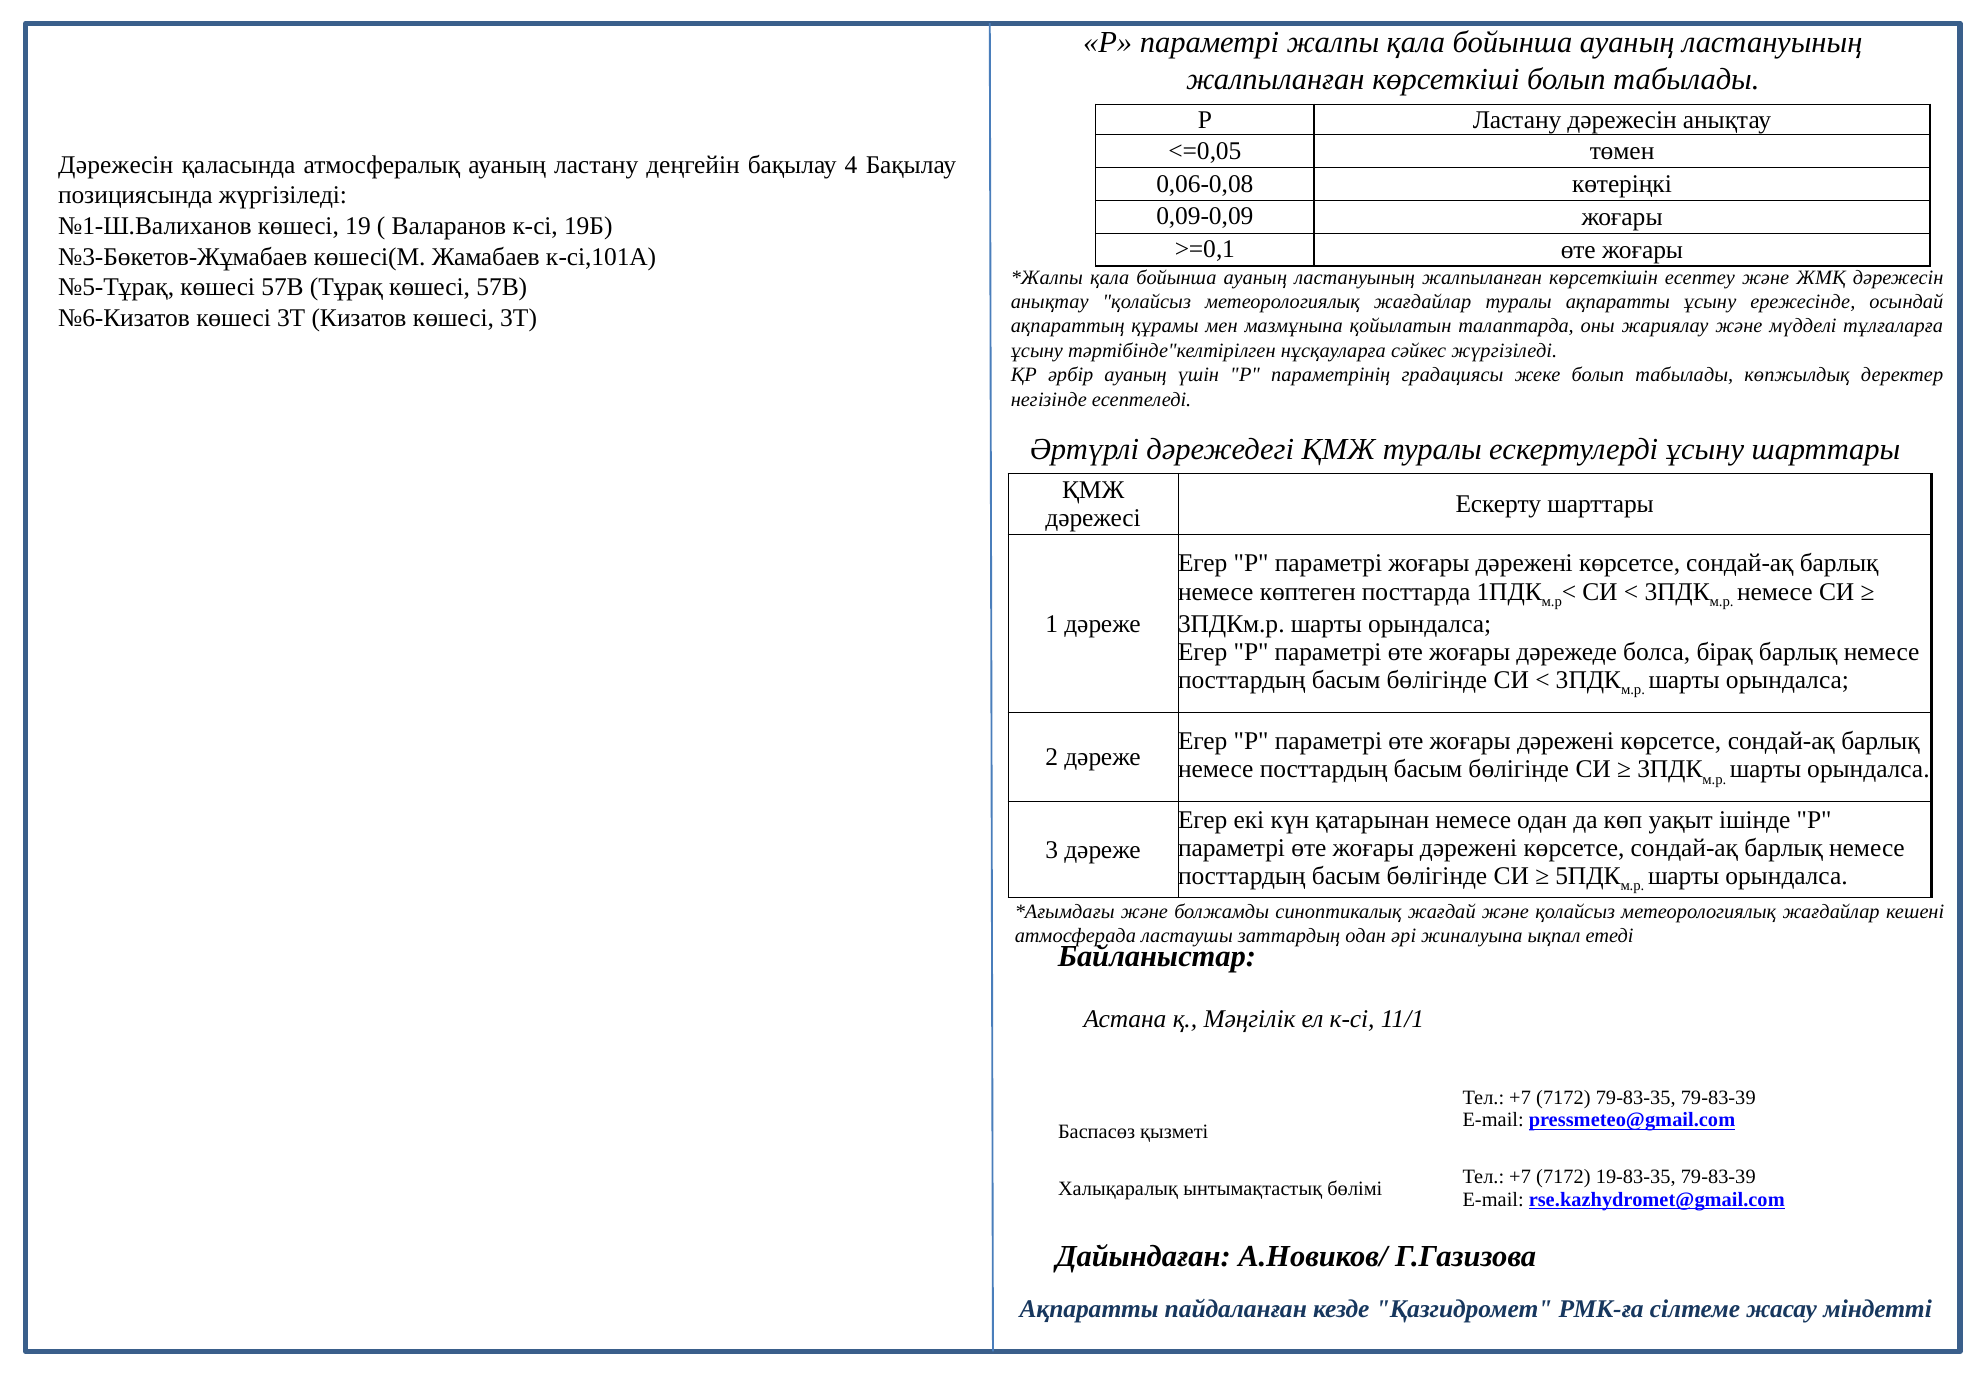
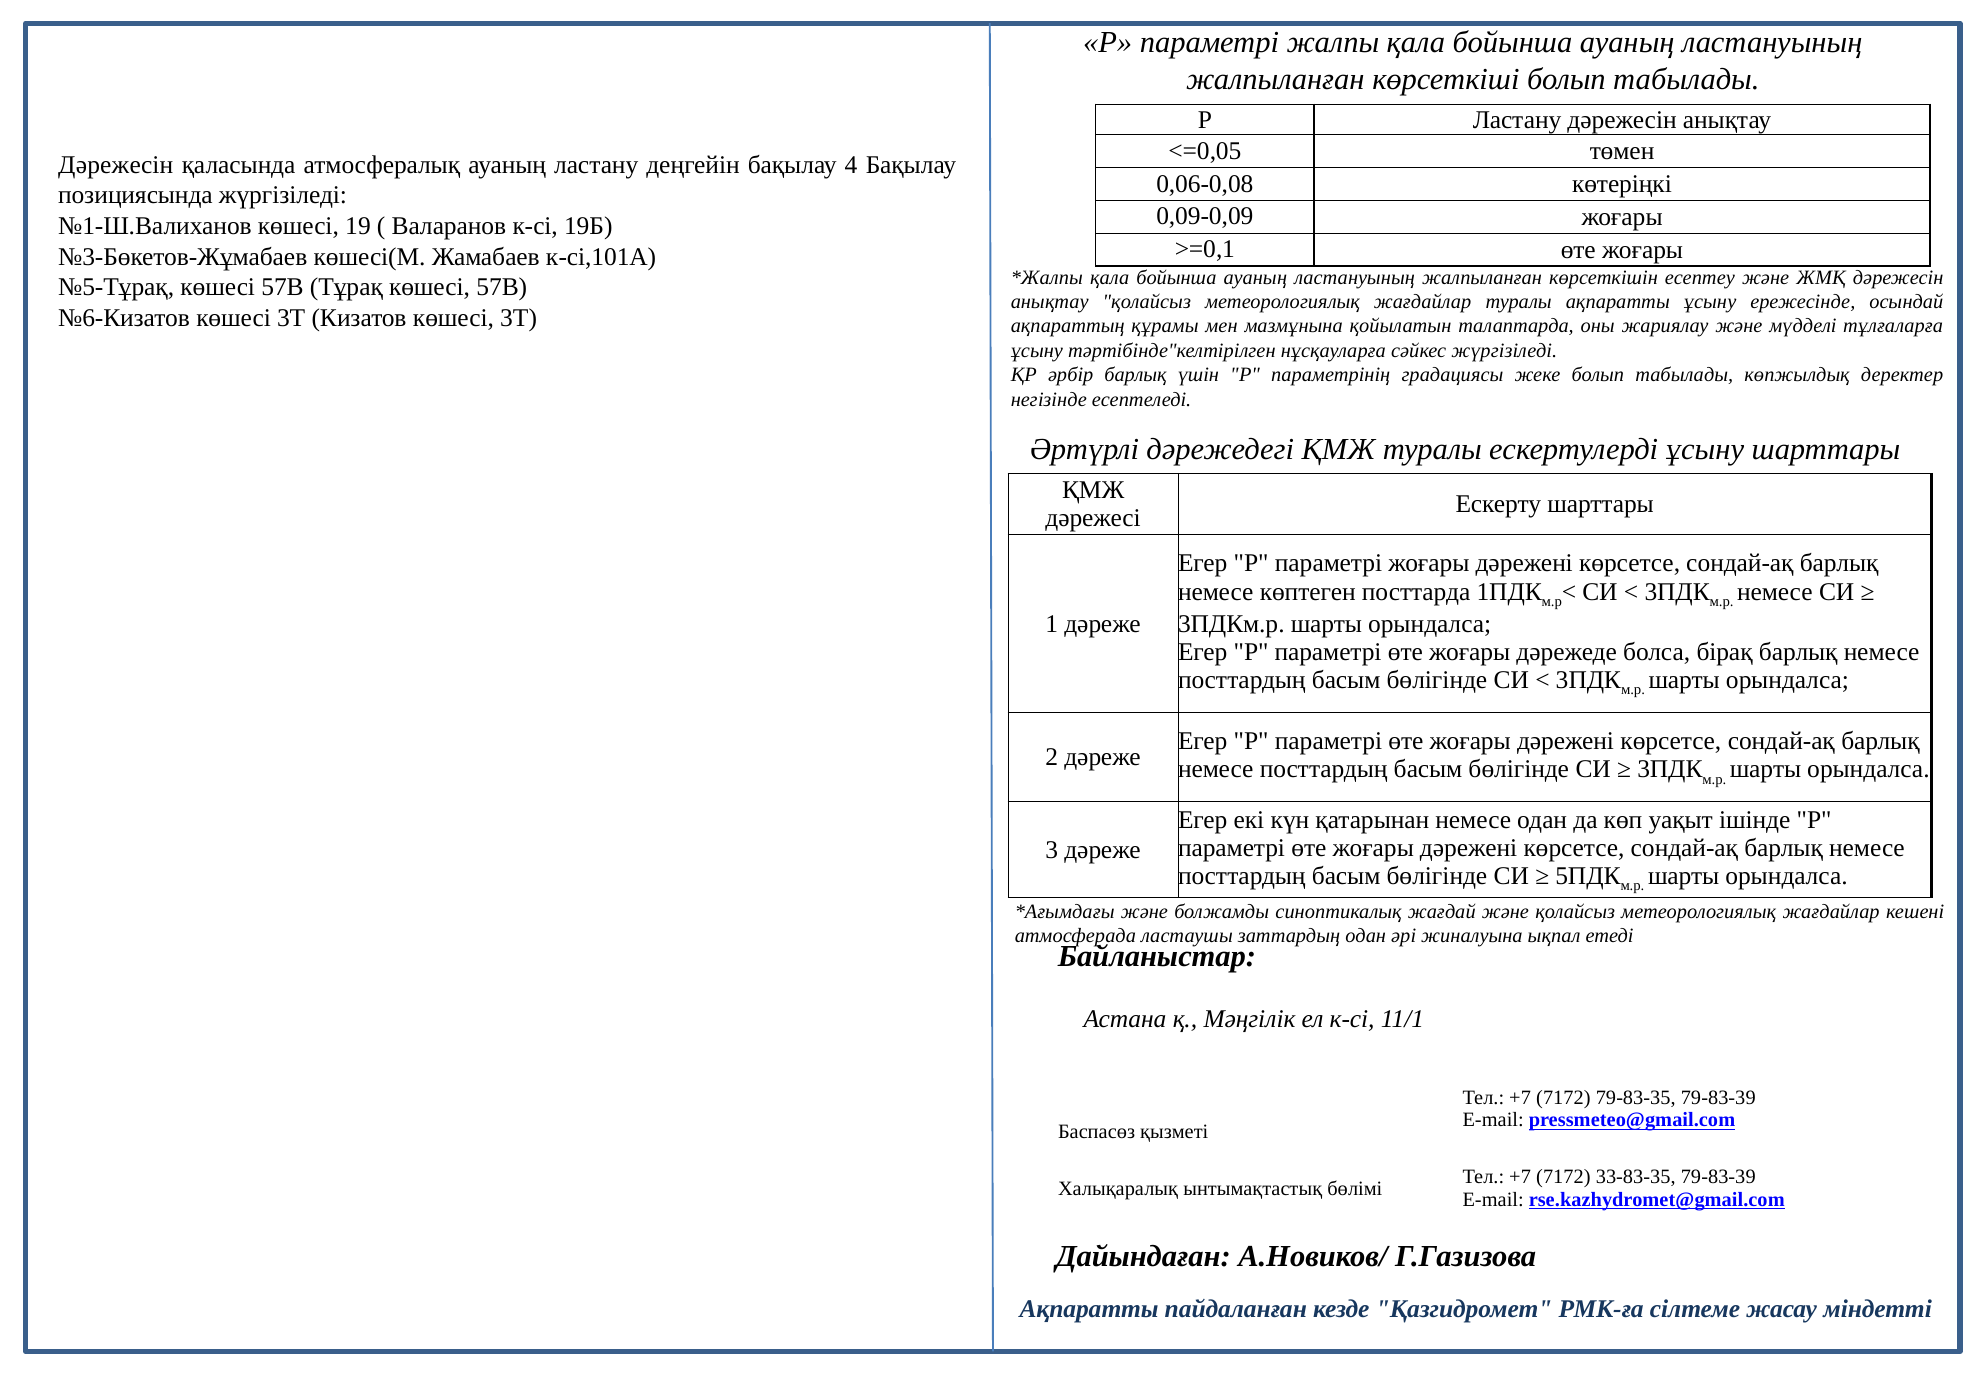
әрбір ауаның: ауаның -> барлық (1136, 375)
19-83-35: 19-83-35 -> 33-83-35 (1636, 1177)
